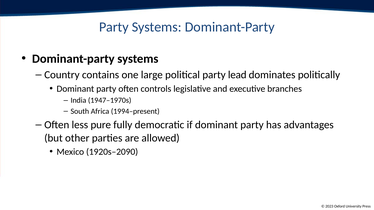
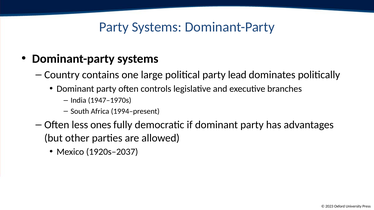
pure: pure -> ones (101, 125)
1920s–2090: 1920s–2090 -> 1920s–2037 (112, 152)
